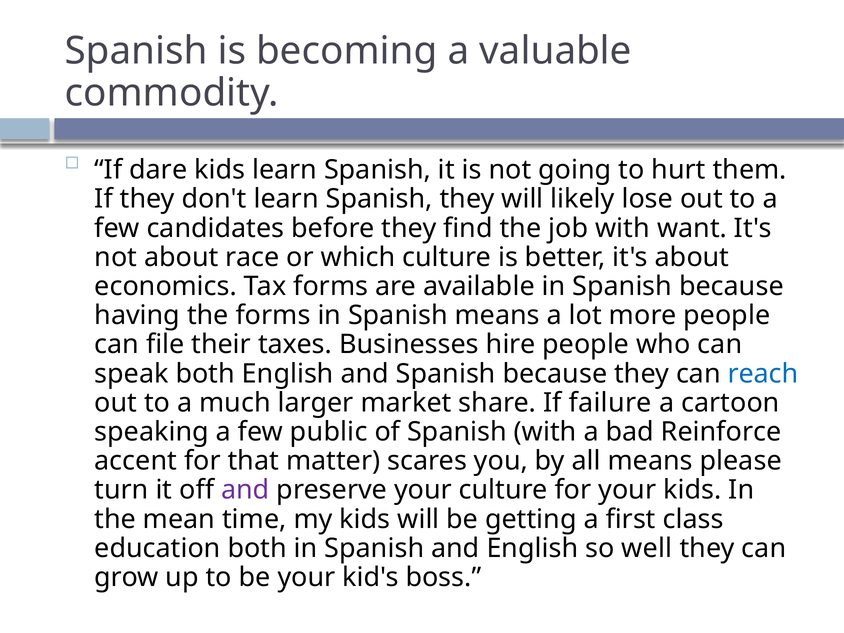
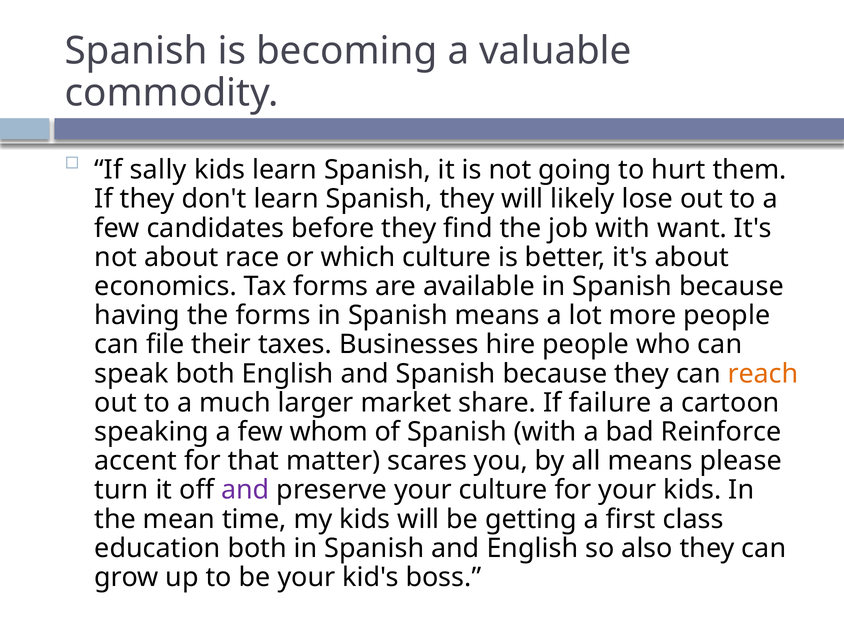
dare: dare -> sally (158, 170)
reach colour: blue -> orange (763, 374)
public: public -> whom (329, 432)
well: well -> also (647, 548)
